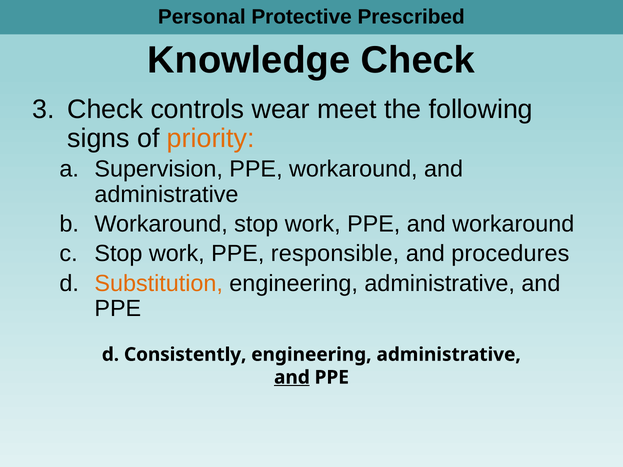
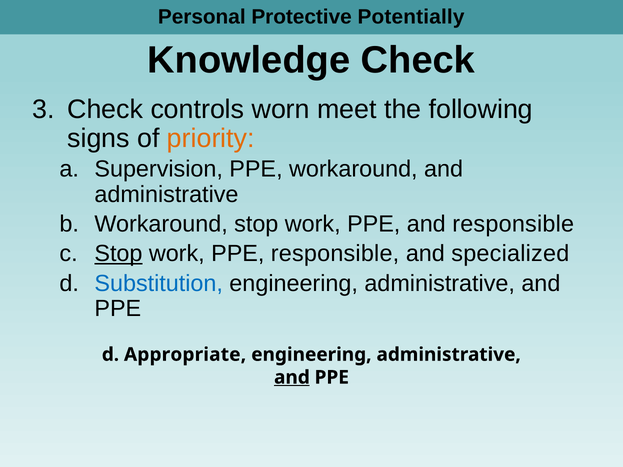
Prescribed: Prescribed -> Potentially (411, 17)
wear: wear -> worn (281, 109)
and workaround: workaround -> responsible (513, 224)
Stop underline: none -> present (118, 254)
procedures: procedures -> specialized (510, 254)
Substitution colour: orange -> blue (159, 284)
Consistently: Consistently -> Appropriate (185, 355)
